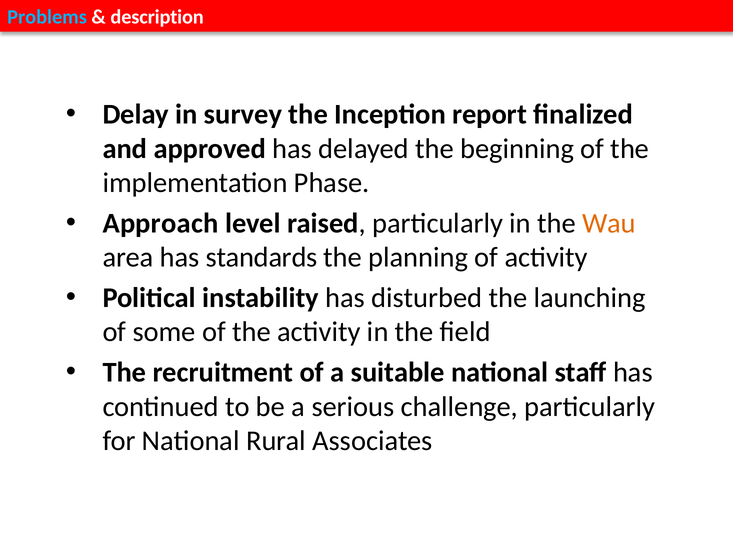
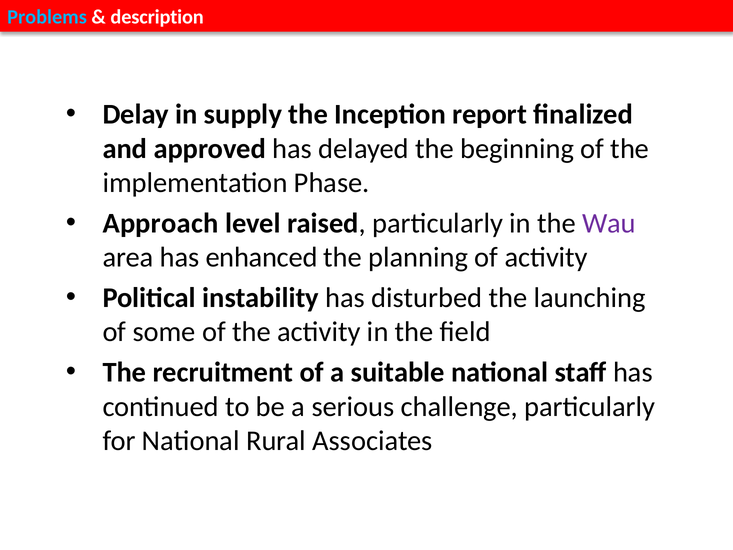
survey: survey -> supply (243, 114)
Wau colour: orange -> purple (609, 223)
standards: standards -> enhanced (262, 257)
